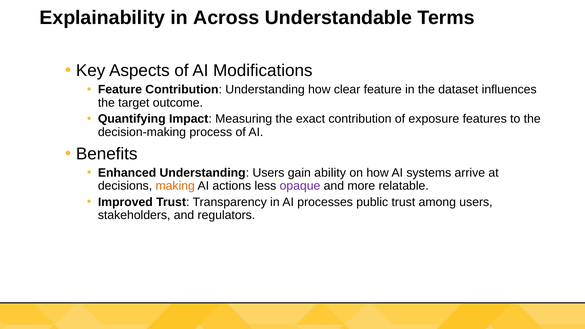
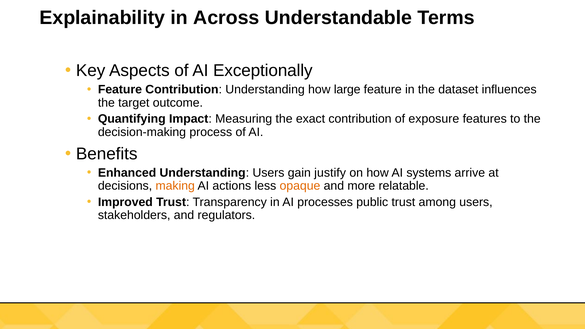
Modifications: Modifications -> Exceptionally (263, 71)
clear: clear -> large (347, 90)
ability: ability -> justify (330, 173)
opaque colour: purple -> orange (300, 186)
